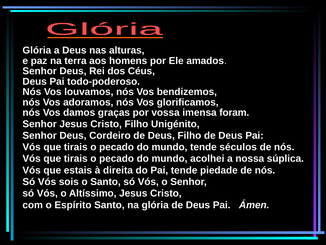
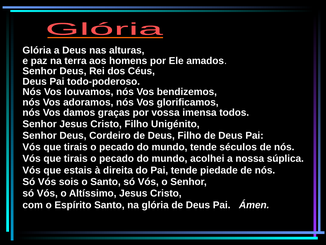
foram: foram -> todos (234, 112)
